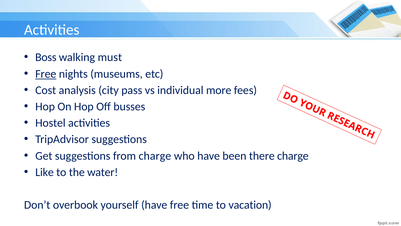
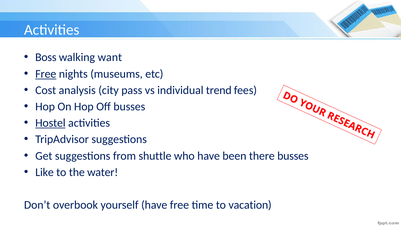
must: must -> want (110, 57)
more: more -> trend (219, 90)
Hostel underline: none -> present (50, 123)
from charge: charge -> shuttle (155, 156)
there charge: charge -> busses (293, 156)
